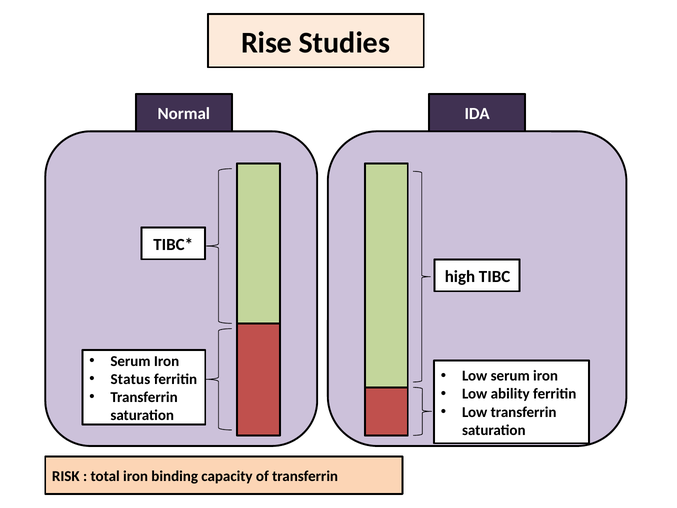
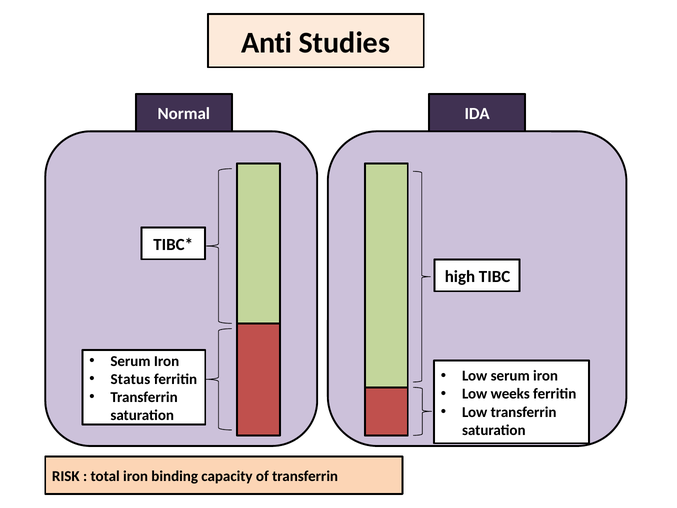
Rise: Rise -> Anti (267, 43)
ability: ability -> weeks (510, 394)
